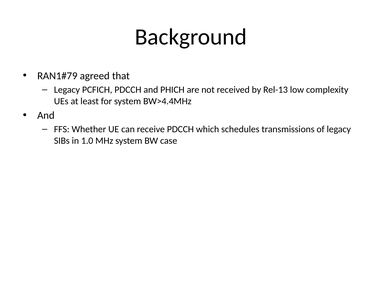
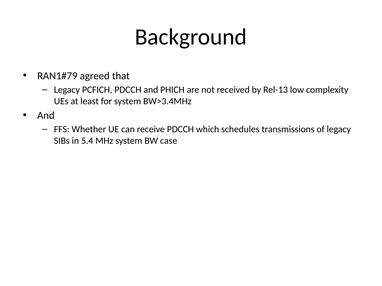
BW>4.4MHz: BW>4.4MHz -> BW>3.4MHz (167, 101)
1.0: 1.0 -> 5.4 (87, 141)
